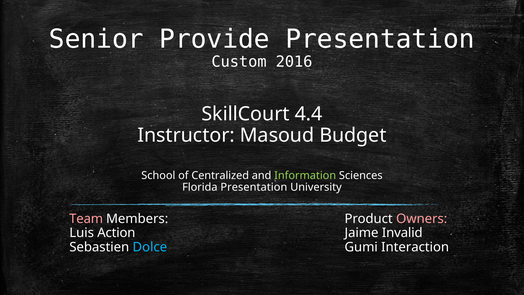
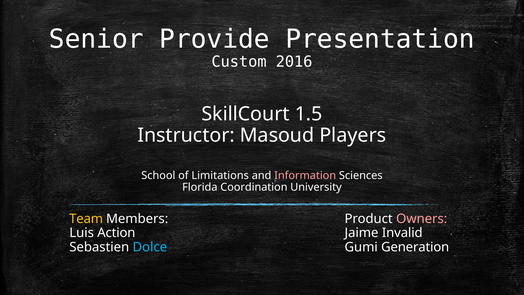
4.4: 4.4 -> 1.5 (309, 114)
Budget: Budget -> Players (353, 135)
Centralized: Centralized -> Limitations (220, 175)
Information colour: light green -> pink (305, 175)
Florida Presentation: Presentation -> Coordination (254, 187)
Team colour: pink -> yellow (86, 219)
Interaction: Interaction -> Generation (415, 247)
